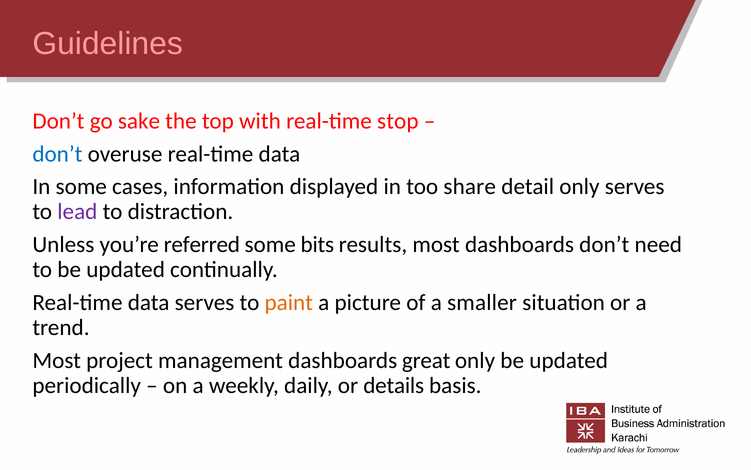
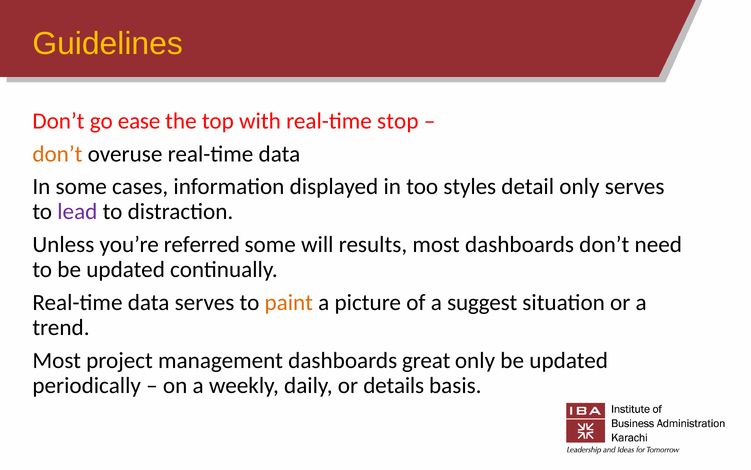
Guidelines colour: pink -> yellow (108, 44)
sake: sake -> ease (139, 121)
don’t colour: blue -> orange (57, 154)
share: share -> styles (470, 187)
bits: bits -> will (317, 245)
smaller: smaller -> suggest (482, 302)
